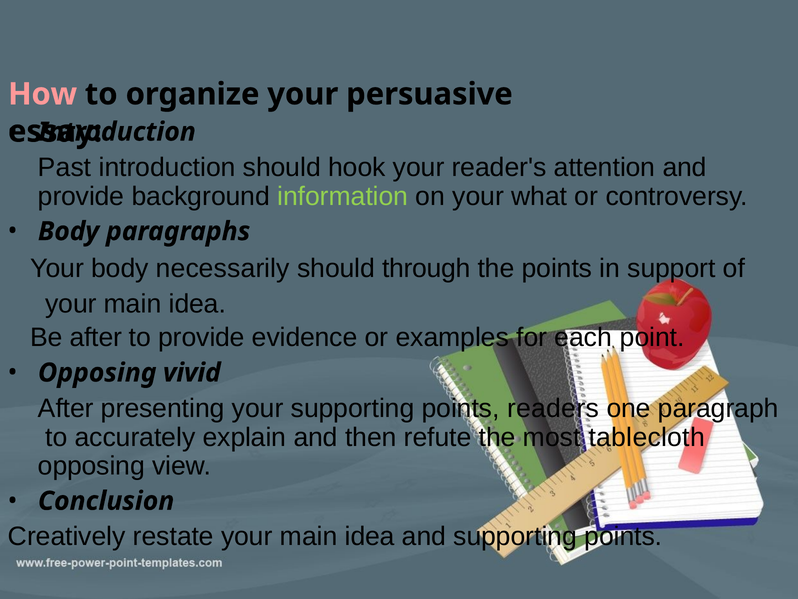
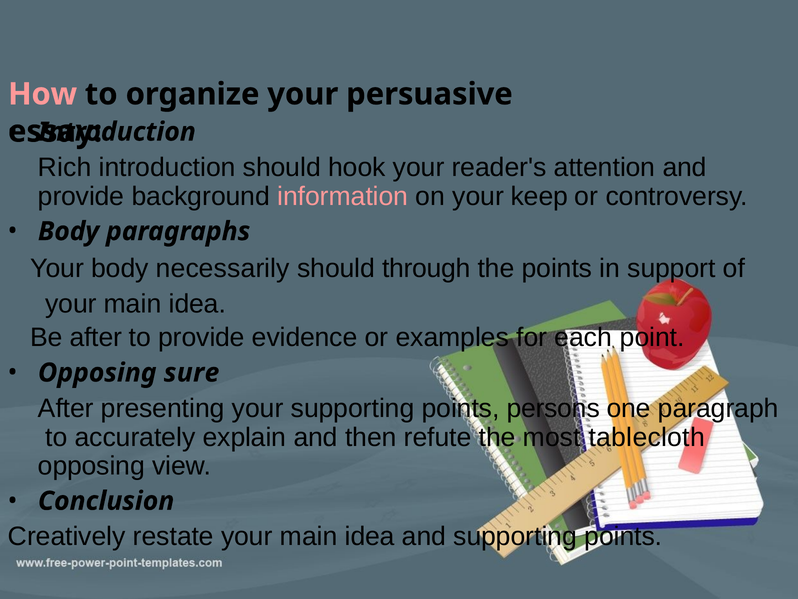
Past: Past -> Rich (65, 168)
information colour: light green -> pink (343, 196)
what: what -> keep (539, 196)
vivid: vivid -> sure (192, 372)
readers: readers -> persons (553, 408)
